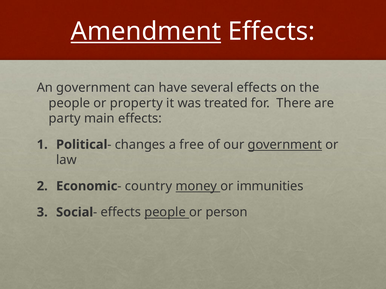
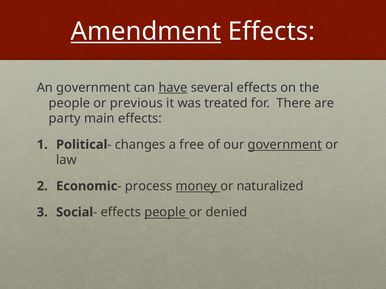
have underline: none -> present (173, 88)
property: property -> previous (136, 103)
country: country -> process (149, 186)
immunities: immunities -> naturalized (270, 186)
person: person -> denied (226, 213)
